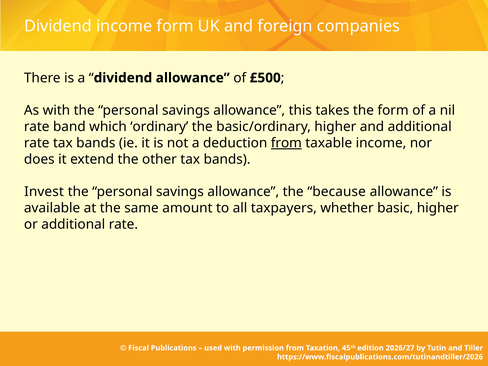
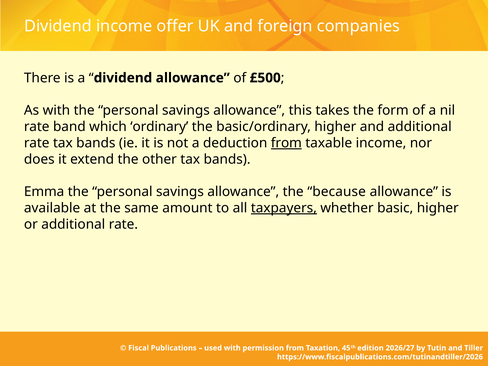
income form: form -> offer (175, 26)
Invest: Invest -> Emma (44, 192)
taxpayers underline: none -> present (284, 208)
